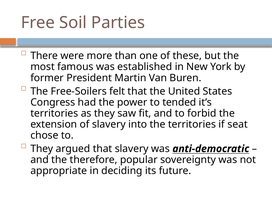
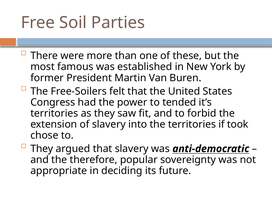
seat: seat -> took (238, 124)
